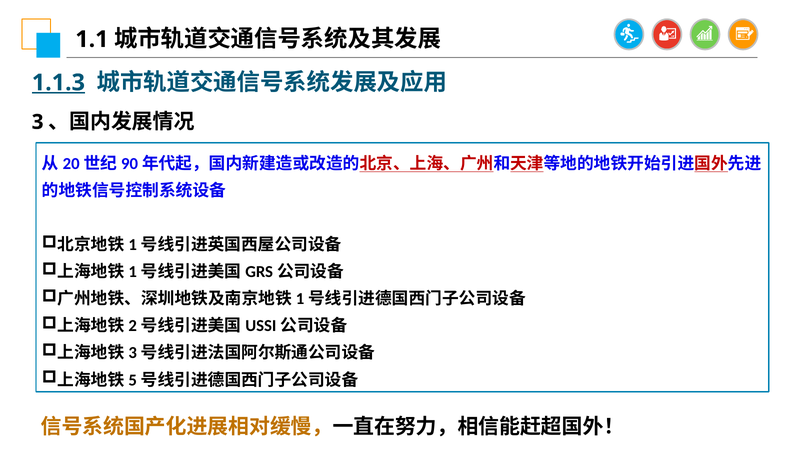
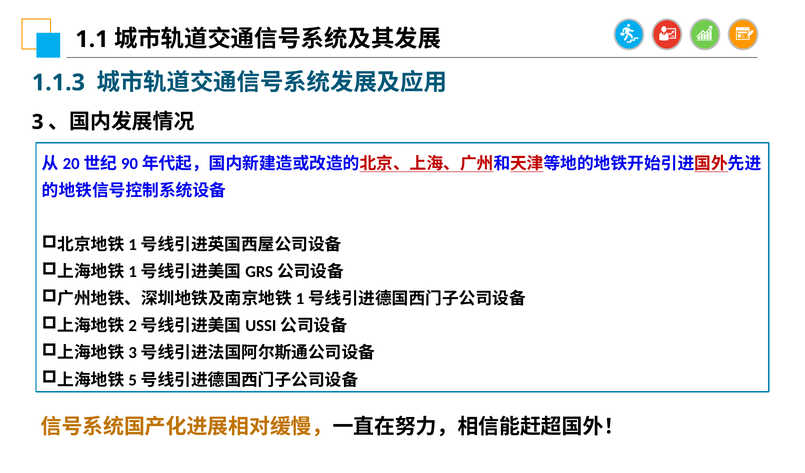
1.1.3 underline: present -> none (58, 83)
